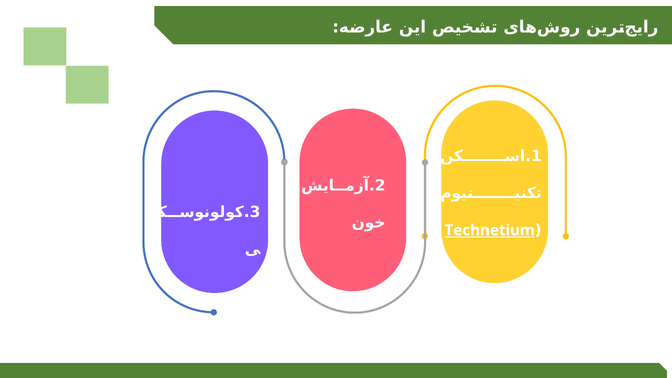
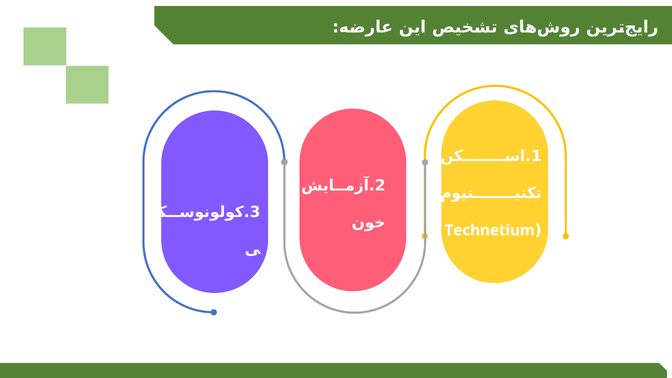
Technetium underline: present -> none (490, 230)
